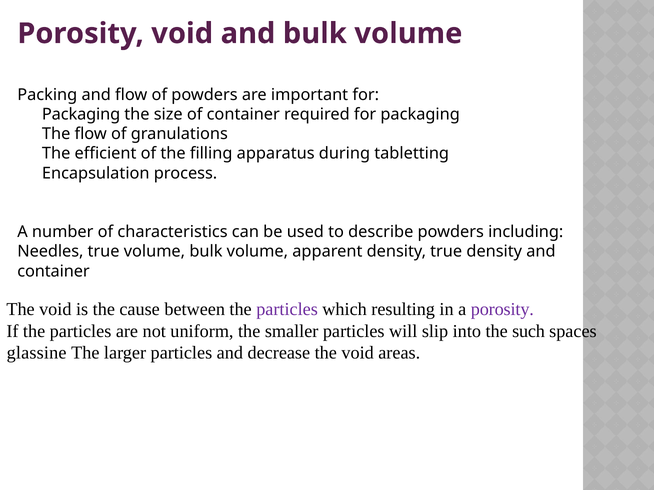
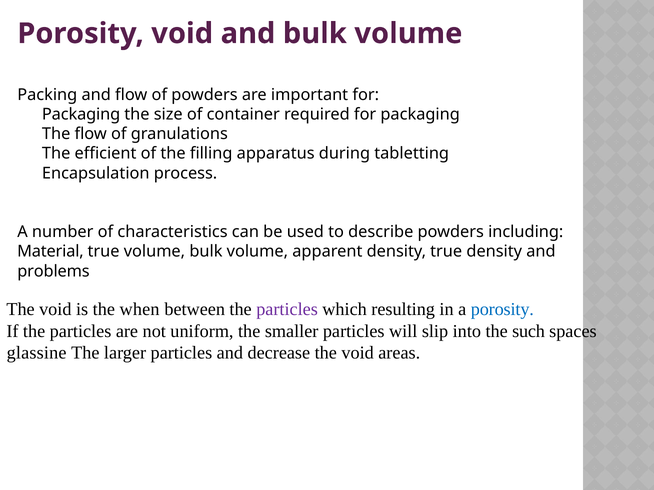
Needles: Needles -> Material (50, 252)
container: container -> problems (53, 271)
cause: cause -> when (140, 310)
porosity colour: purple -> blue (502, 310)
